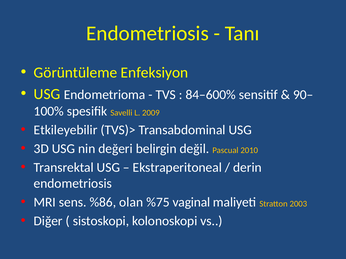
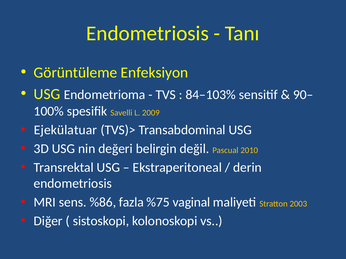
84–600%: 84–600% -> 84–103% (211, 95)
Etkileyebilir: Etkileyebilir -> Ejekülatuar (66, 130)
olan: olan -> fazla (131, 203)
